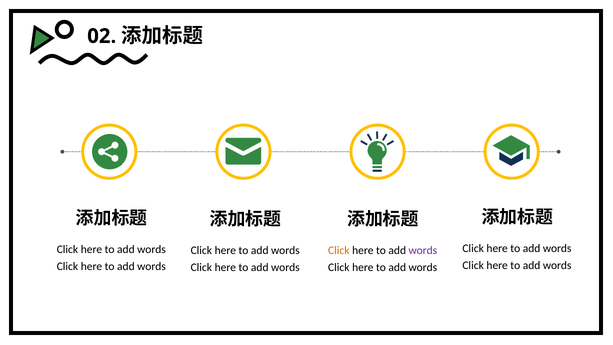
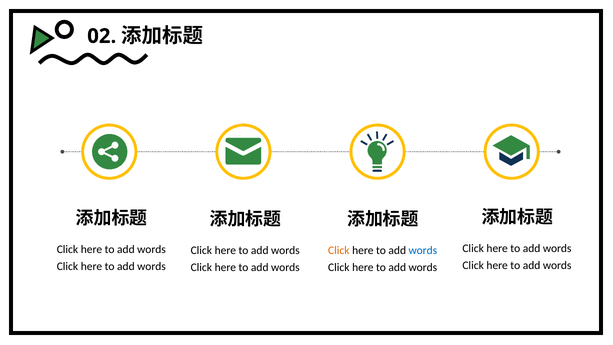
words colour: purple -> blue (423, 250)
